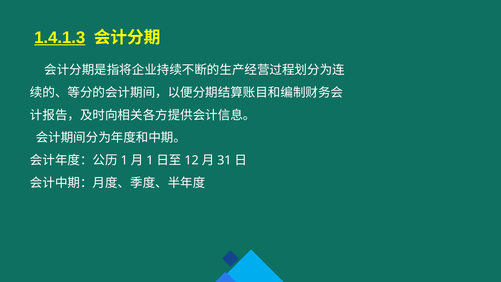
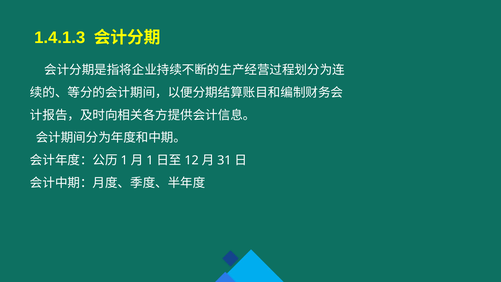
1.4.1.3 underline: present -> none (60, 38)
